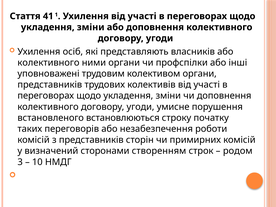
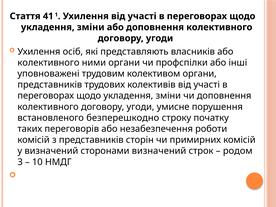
встановлюються: встановлюються -> безперешкодно (123, 118)
сторонами створенням: створенням -> визначений (159, 151)
